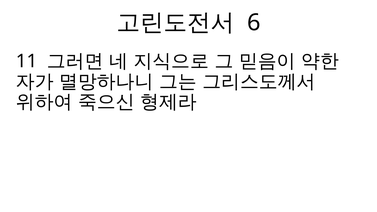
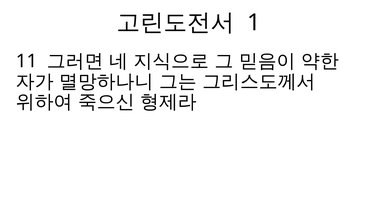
6: 6 -> 1 (254, 23)
